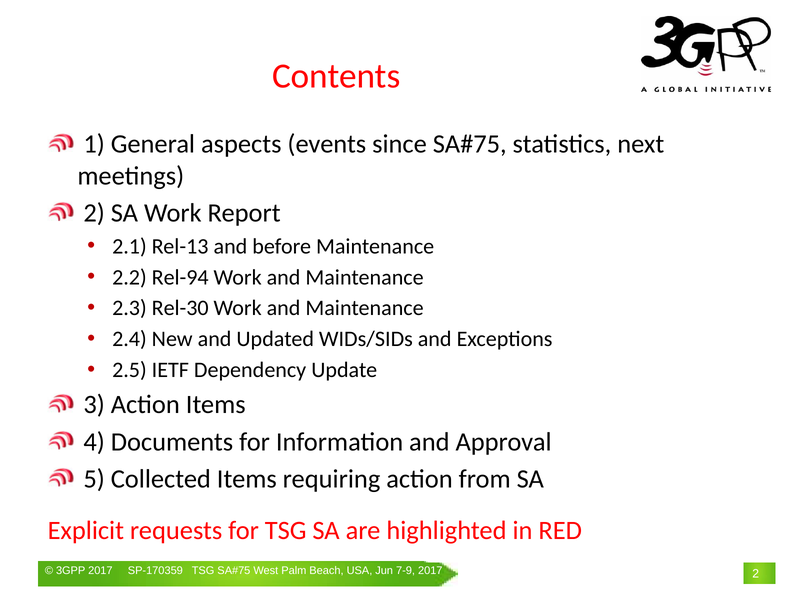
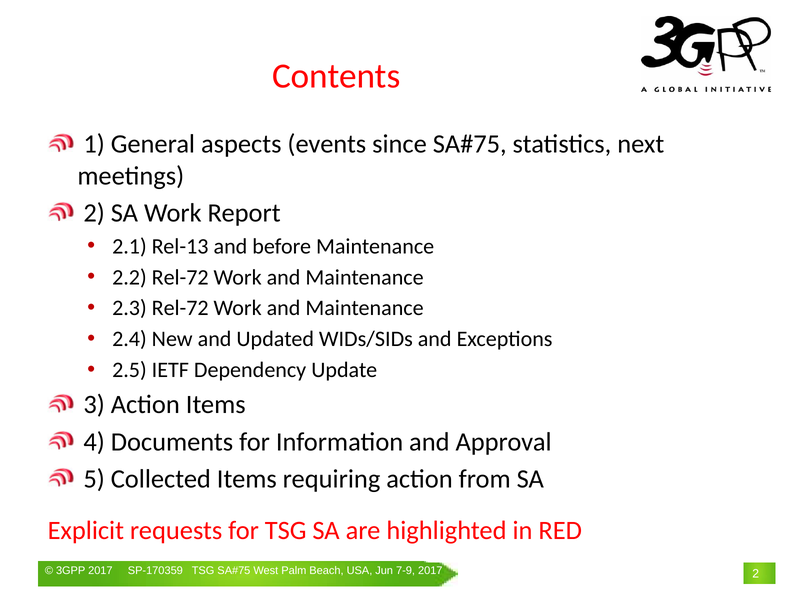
2.2 Rel-94: Rel-94 -> Rel-72 (180, 277)
2.3 Rel-30: Rel-30 -> Rel-72 (180, 308)
